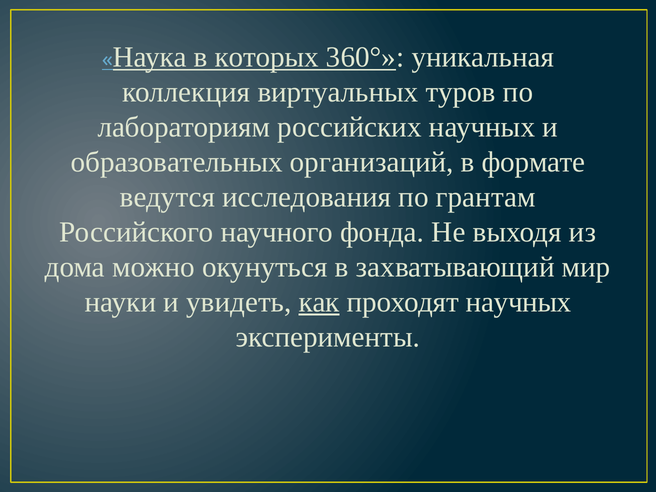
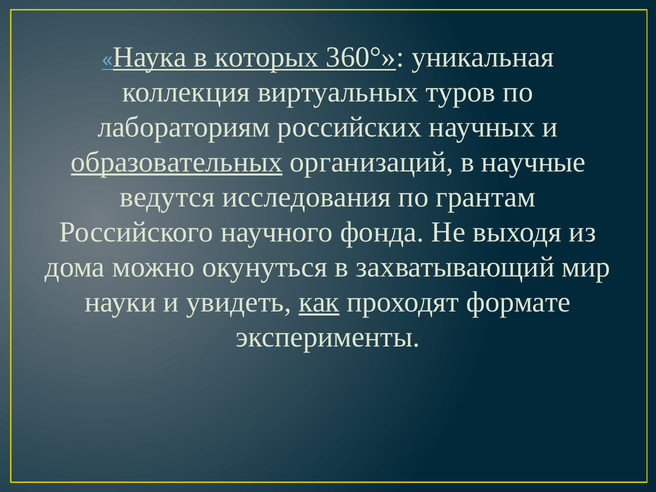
образовательных underline: none -> present (177, 162)
формате: формате -> научные (534, 162)
проходят научных: научных -> формате (519, 302)
